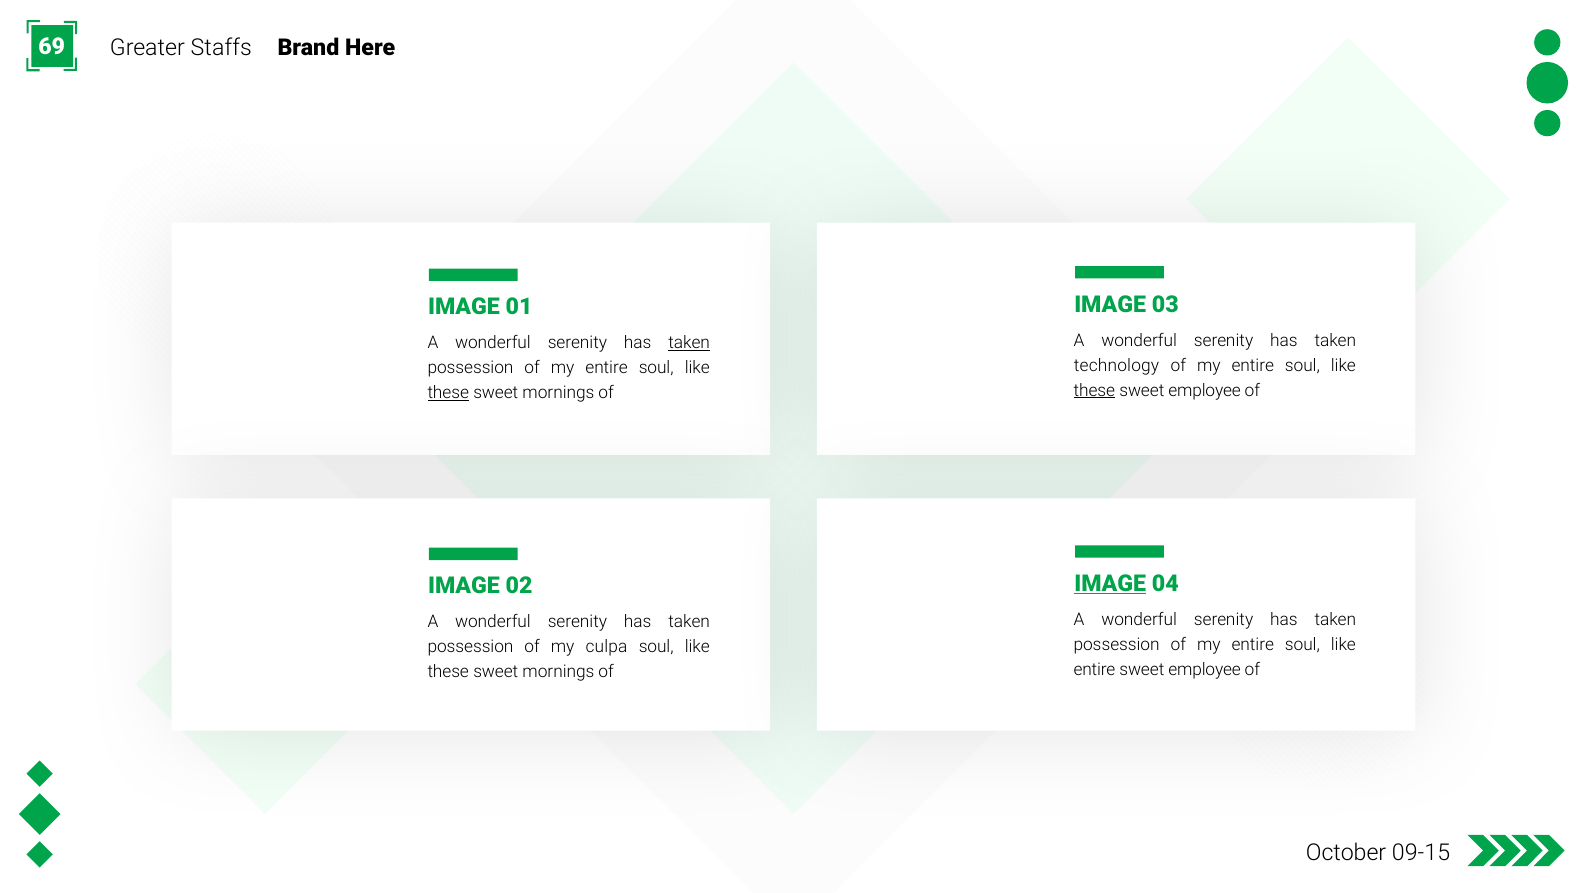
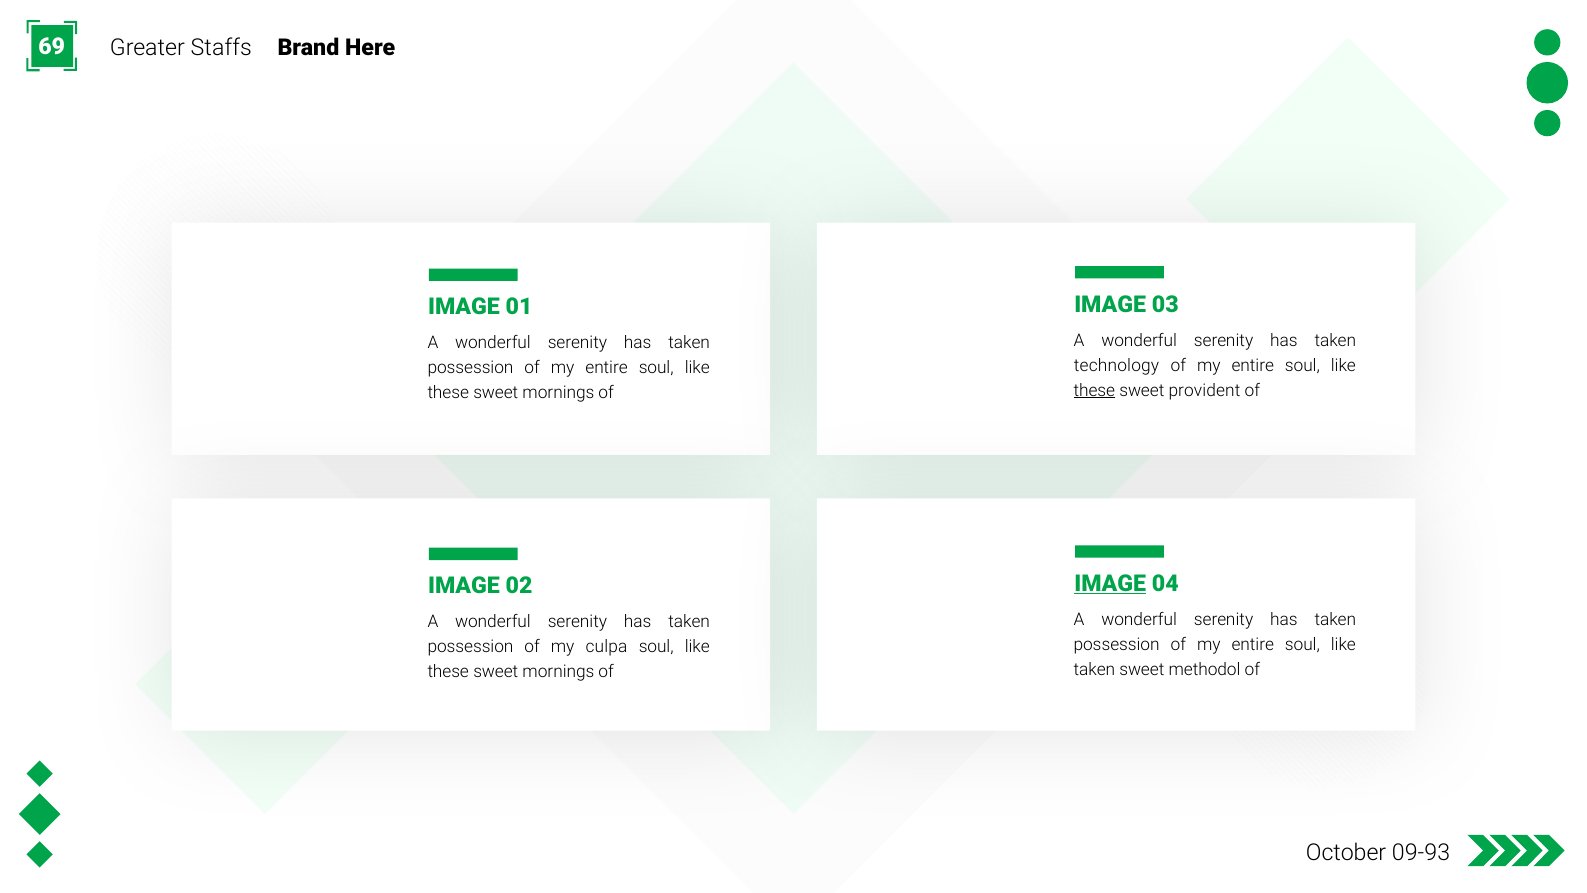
taken underline: present -> none (689, 343)
employee: employee -> provident (1204, 390)
these underline: present -> none (448, 393)
entire: entire -> taken (1094, 669)
employee: employee -> methodol (1205, 669)
09-15: 09-15 -> 09-93 (1421, 852)
